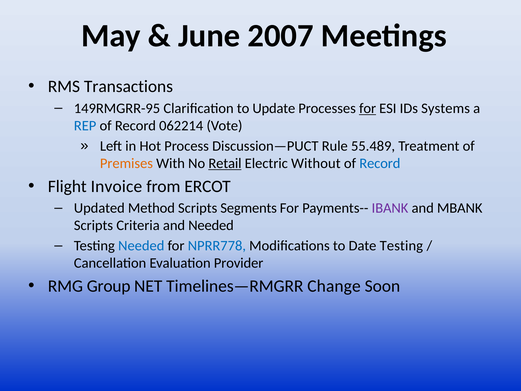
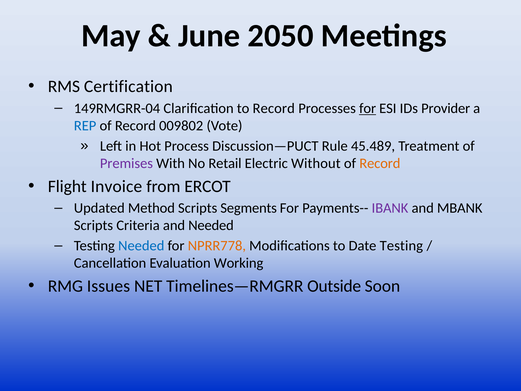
2007: 2007 -> 2050 (281, 36)
Transactions: Transactions -> Certification (128, 86)
149RMGRR-95: 149RMGRR-95 -> 149RMGRR-04 (117, 108)
to Update: Update -> Record (274, 108)
Systems: Systems -> Provider (446, 108)
062214: 062214 -> 009802 (181, 126)
55.489: 55.489 -> 45.489 (373, 146)
Premises colour: orange -> purple (126, 163)
Retail underline: present -> none (225, 163)
Record colour: blue -> orange (380, 163)
NPRR778 colour: blue -> orange (217, 246)
Provider: Provider -> Working (239, 263)
Group: Group -> Issues (108, 286)
Change: Change -> Outside (334, 286)
